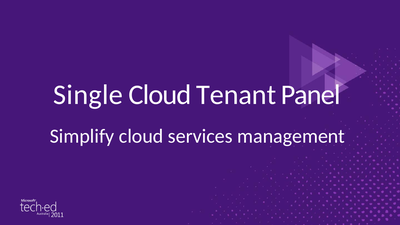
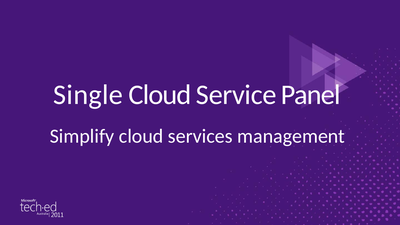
Tenant: Tenant -> Service (236, 95)
